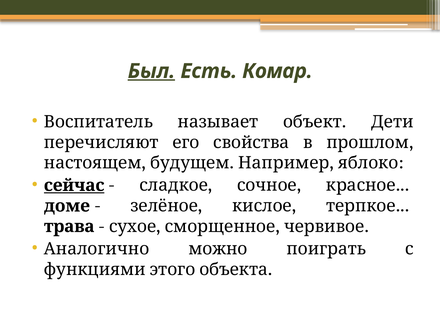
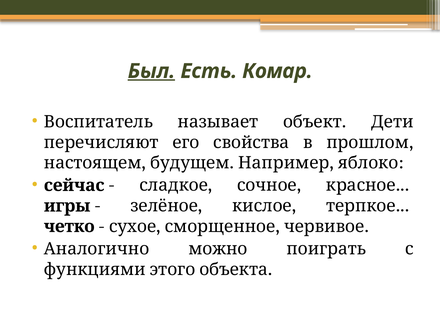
сейчас underline: present -> none (74, 185)
доме: доме -> игры (67, 206)
трава: трава -> четко (69, 226)
